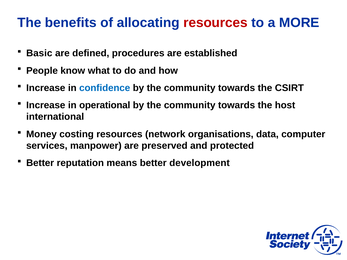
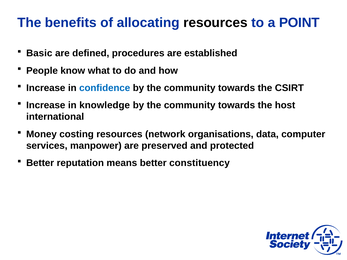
resources colour: red -> black (215, 23)
MORE: MORE -> POINT (299, 23)
operational: operational -> knowledge (105, 105)
development: development -> constituency (200, 163)
